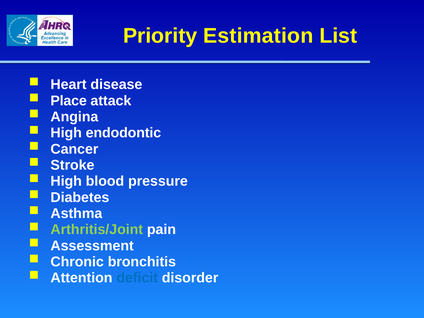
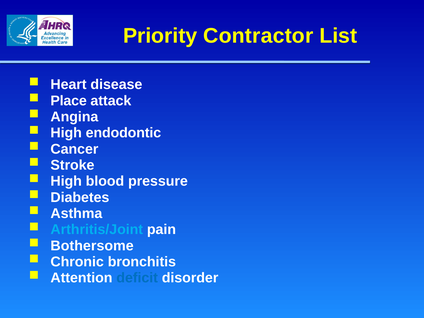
Estimation: Estimation -> Contractor (258, 36)
Arthritis/Joint colour: light green -> light blue (97, 230)
Assessment: Assessment -> Bothersome (92, 246)
